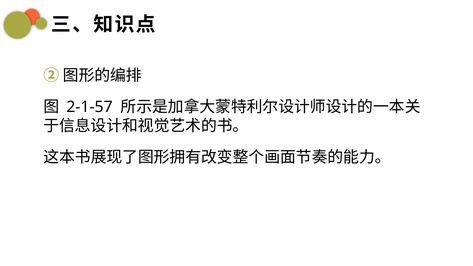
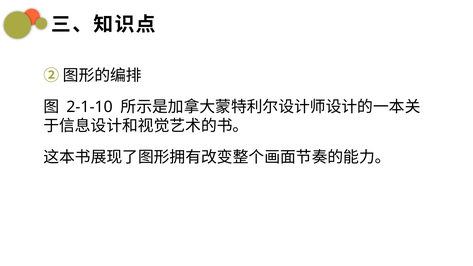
2-1-57: 2-1-57 -> 2-1-10 (90, 107)
